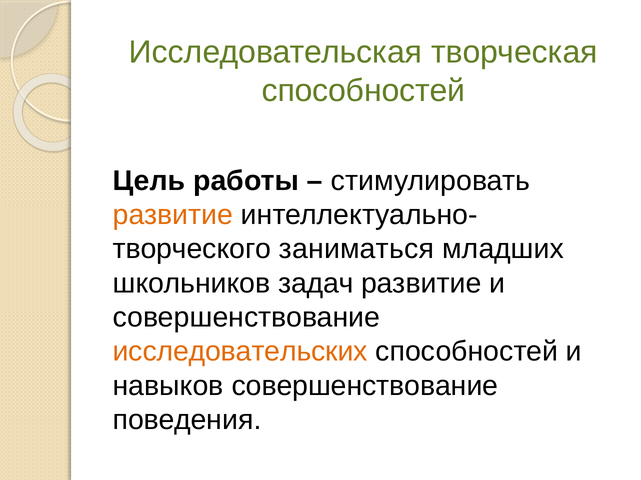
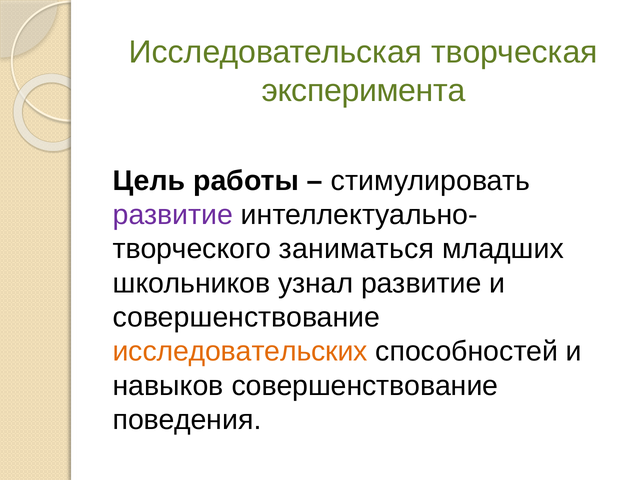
способностей: способностей -> эксперимента (364, 91)
развитие colour: orange -> purple (173, 215)
задач: задач -> узнал (316, 284)
